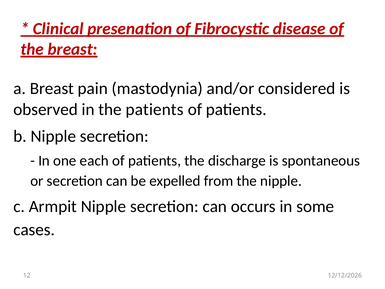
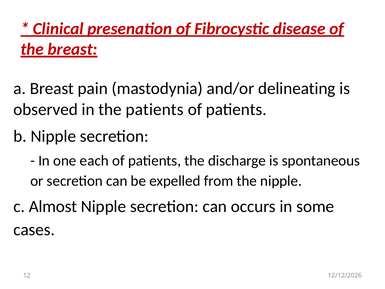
considered: considered -> delineating (297, 88)
Armpit: Armpit -> Almost (53, 206)
